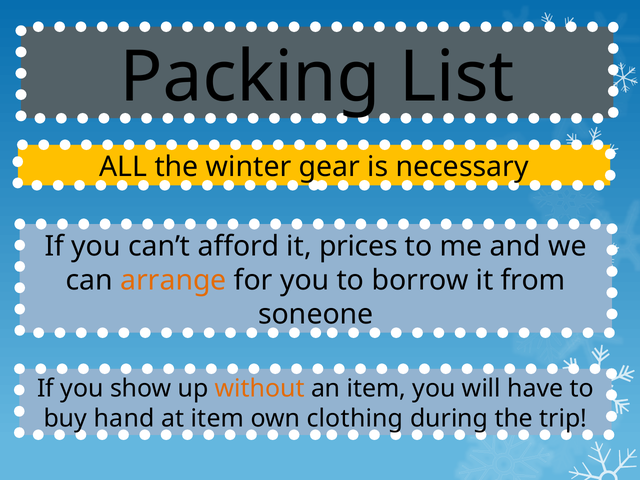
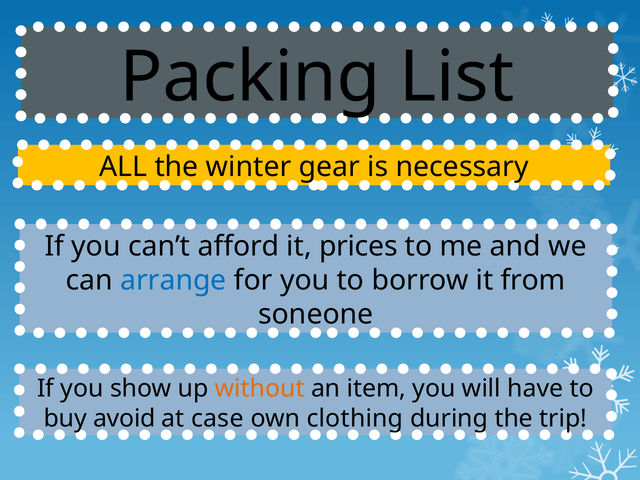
arrange colour: orange -> blue (173, 280)
hand: hand -> avoid (124, 419)
at item: item -> case (217, 419)
